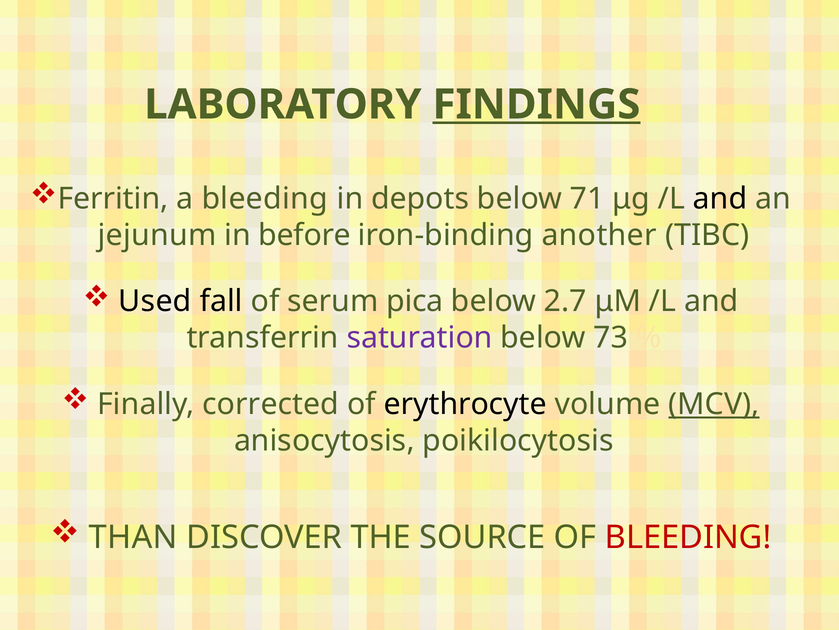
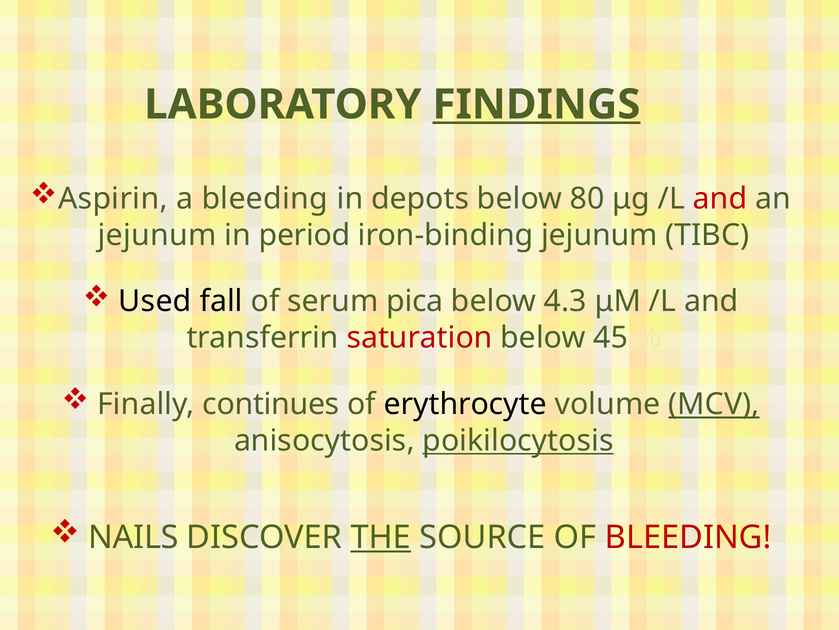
Ferritin: Ferritin -> Aspirin (113, 198)
71: 71 -> 80 (587, 198)
and colour: black -> red (720, 198)
before: before -> period (305, 235)
iron-binding another: another -> jejunum (599, 235)
2.7: 2.7 -> 4.3 (565, 301)
saturation colour: purple -> red (420, 337)
73: 73 -> 45 (611, 337)
corrected: corrected -> continues (271, 404)
poikilocytosis underline: none -> present (518, 440)
THAN: THAN -> NAILS (133, 537)
THE underline: none -> present (381, 537)
